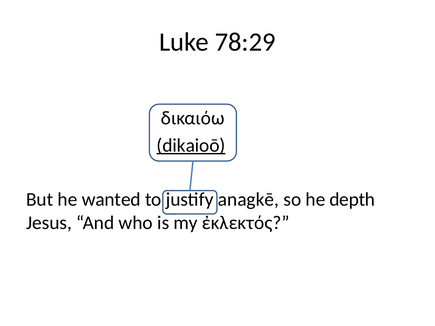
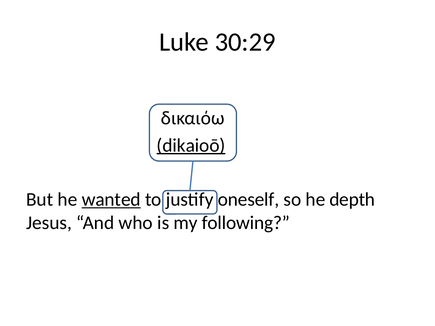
78:29: 78:29 -> 30:29 (245, 42)
wanted underline: none -> present (111, 200)
anagkē: anagkē -> oneself (249, 200)
ἐκλεκτός: ἐκλεκτός -> following (246, 223)
